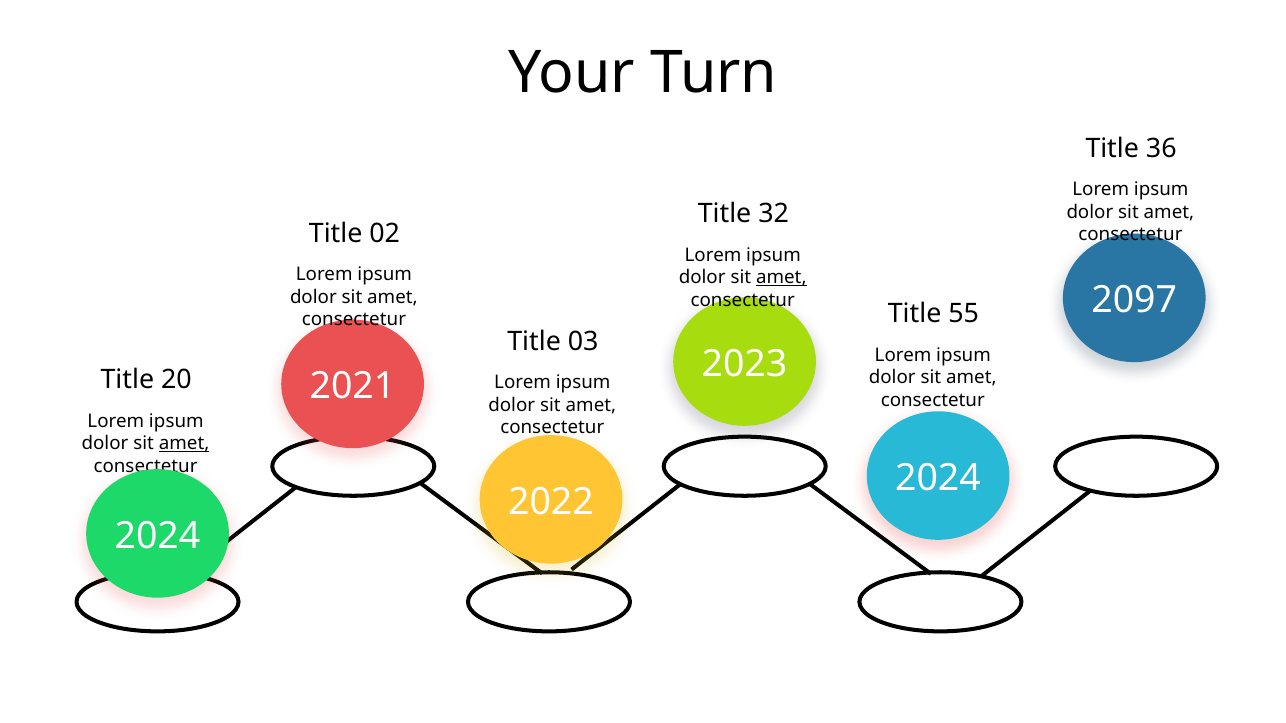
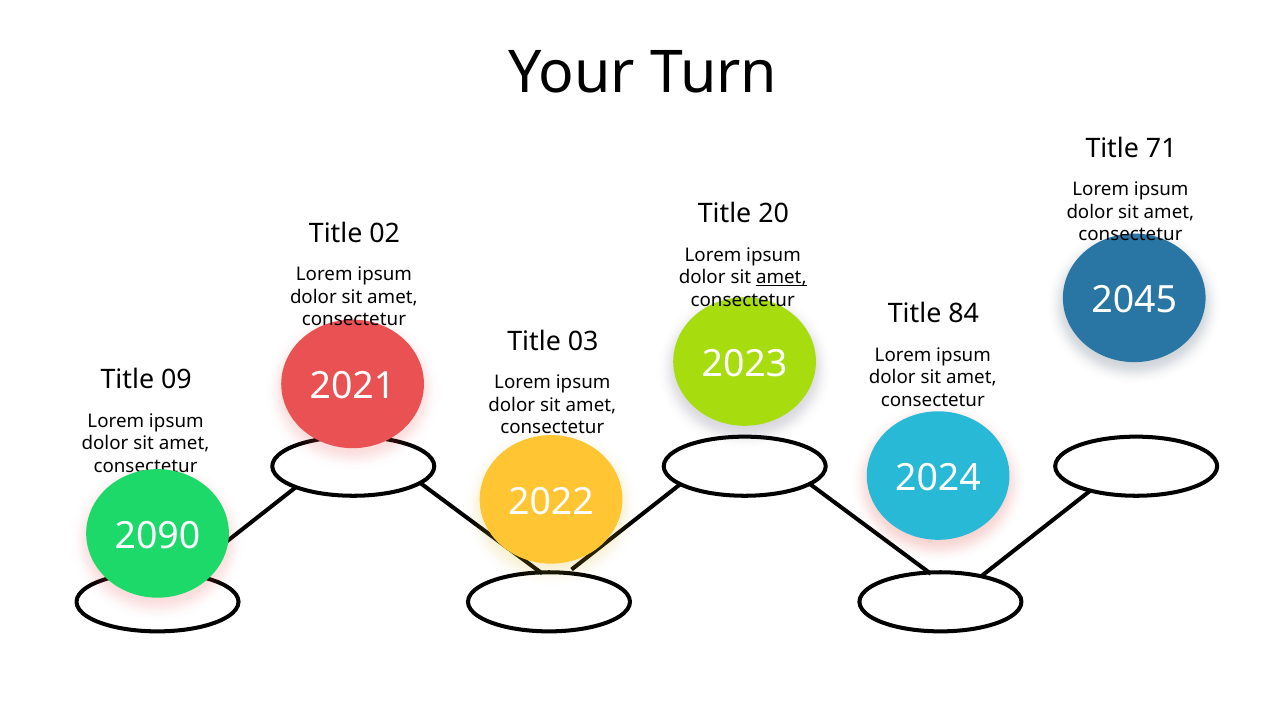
36: 36 -> 71 (1161, 148)
32: 32 -> 20 (774, 214)
2097: 2097 -> 2045 (1134, 301)
55: 55 -> 84 (964, 314)
20: 20 -> 09 (176, 380)
amet underline: present -> none (184, 444)
2024: 2024 -> 2090 (157, 536)
